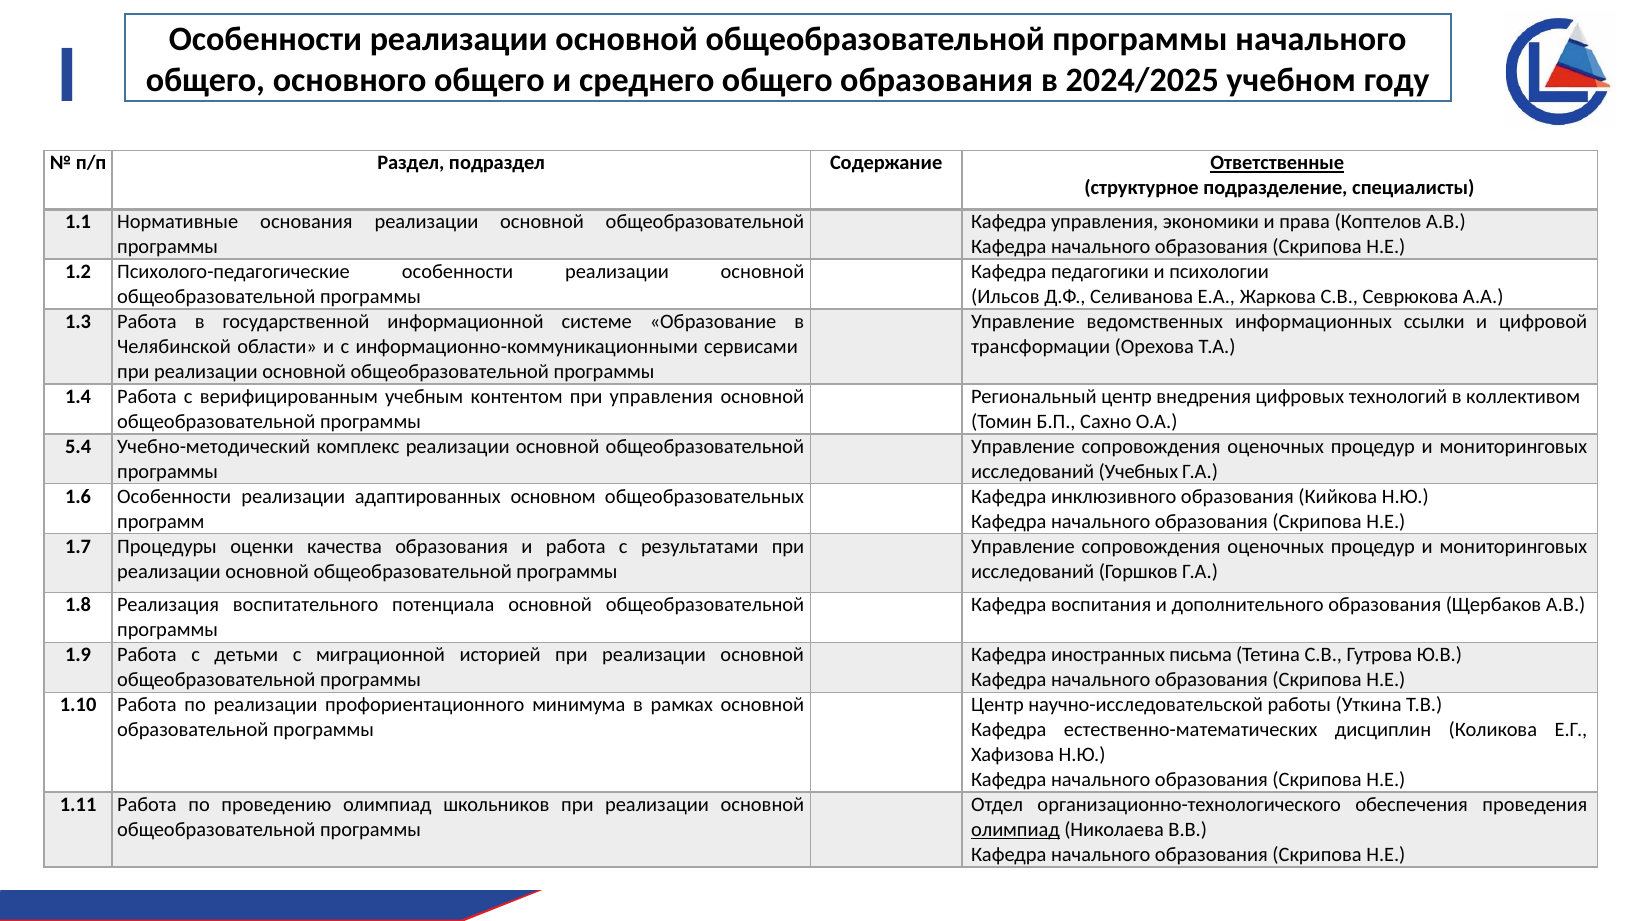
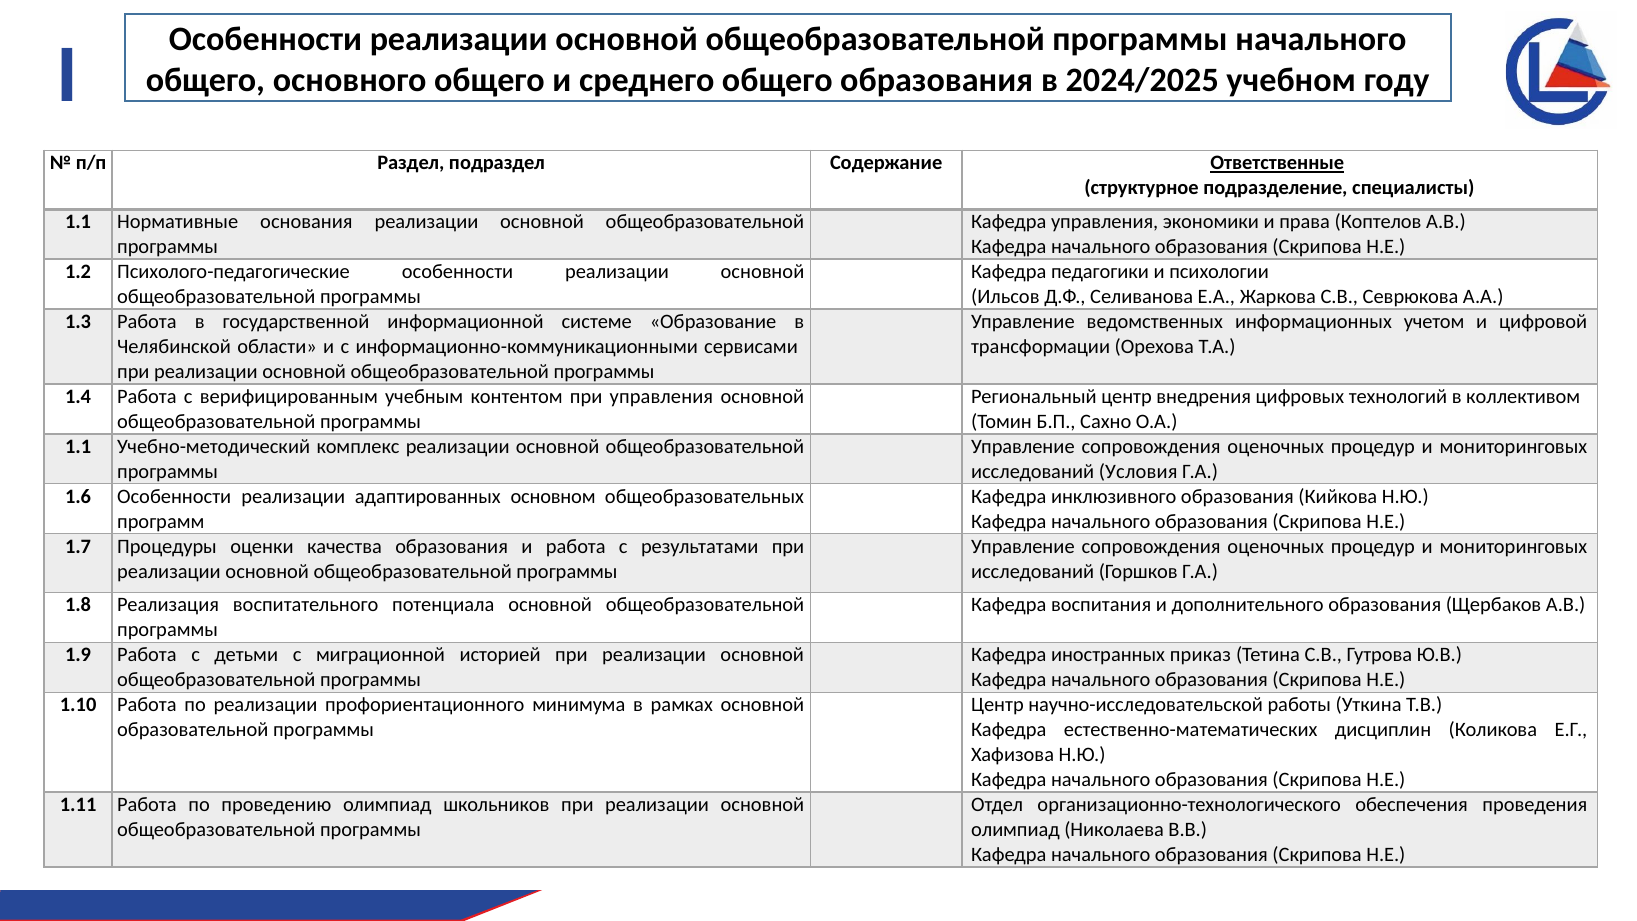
ссылки: ссылки -> учетом (1434, 322)
5.4: 5.4 -> 1.1 (78, 446)
Учебных: Учебных -> Условия (1138, 471)
письма: письма -> приказ (1200, 655)
олимпиад underline: present -> none (1015, 830)
